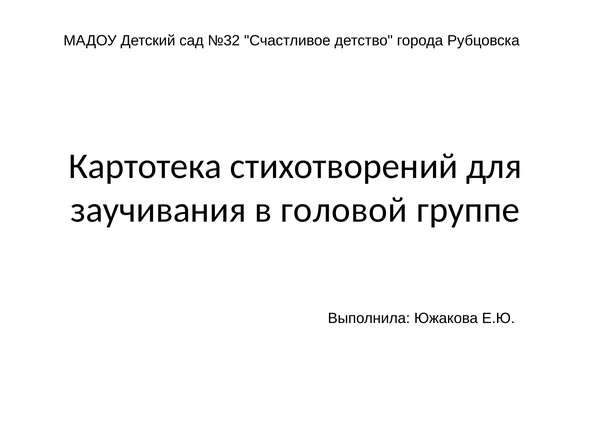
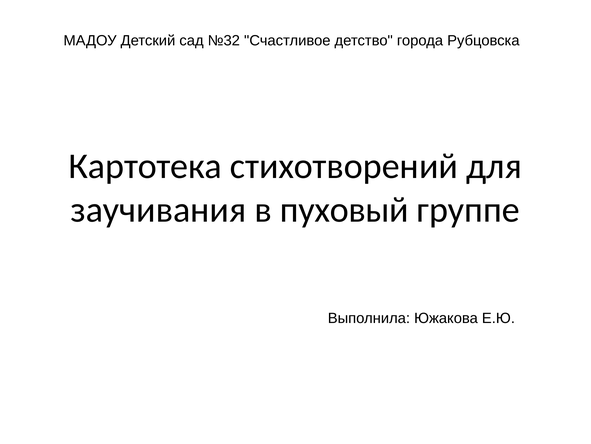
головой: головой -> пуховый (344, 209)
